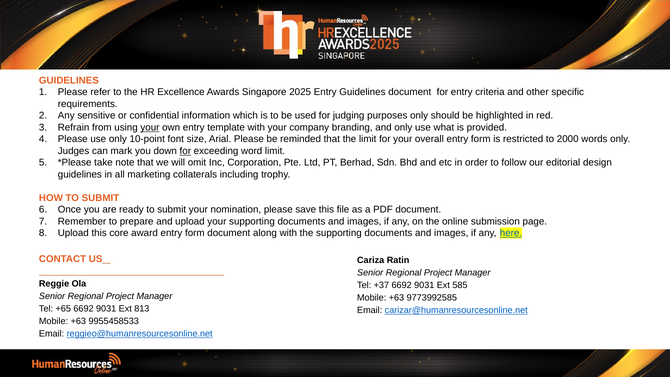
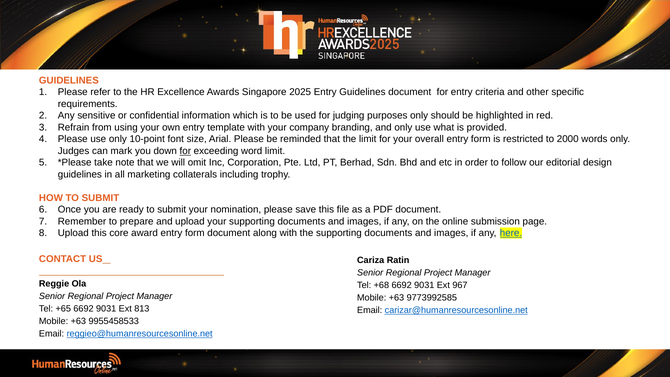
your underline: present -> none (150, 127)
+37: +37 -> +68 (381, 285)
585: 585 -> 967 (460, 285)
